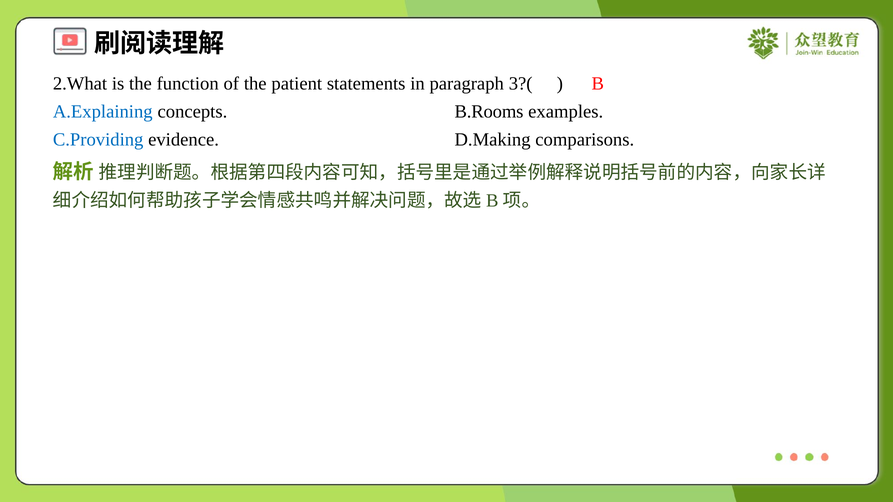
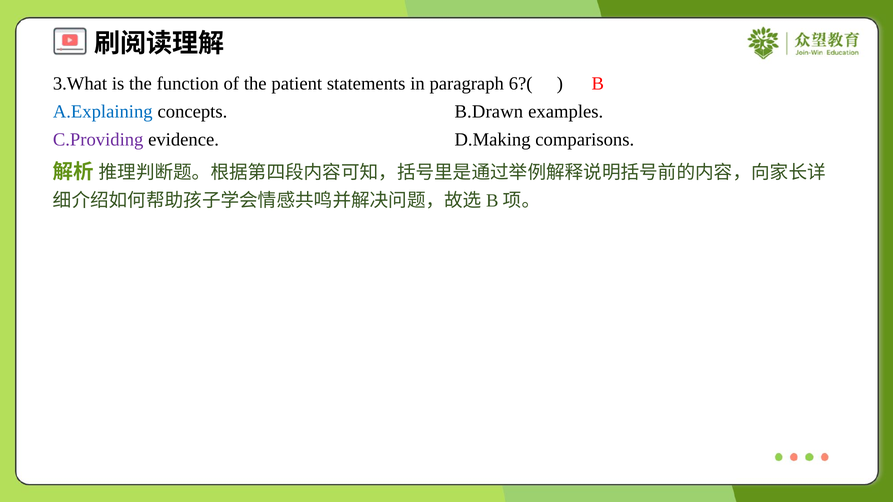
2.What: 2.What -> 3.What (80, 84)
3?(: 3?( -> 6?( (521, 84)
B.Rooms: B.Rooms -> B.Drawn (489, 112)
C.Providing colour: blue -> purple (98, 140)
